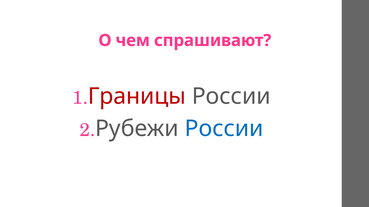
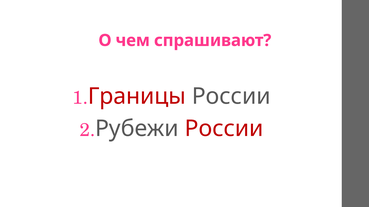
России colour: blue -> red (224, 129)
